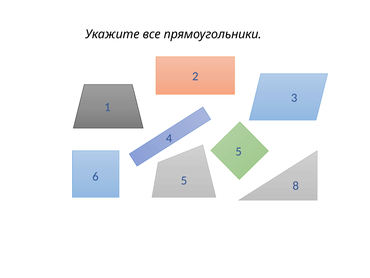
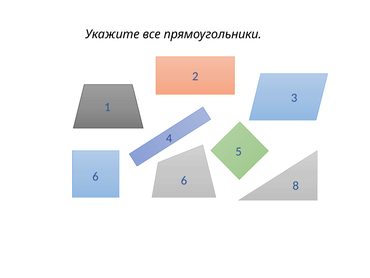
6 5: 5 -> 6 (184, 180)
